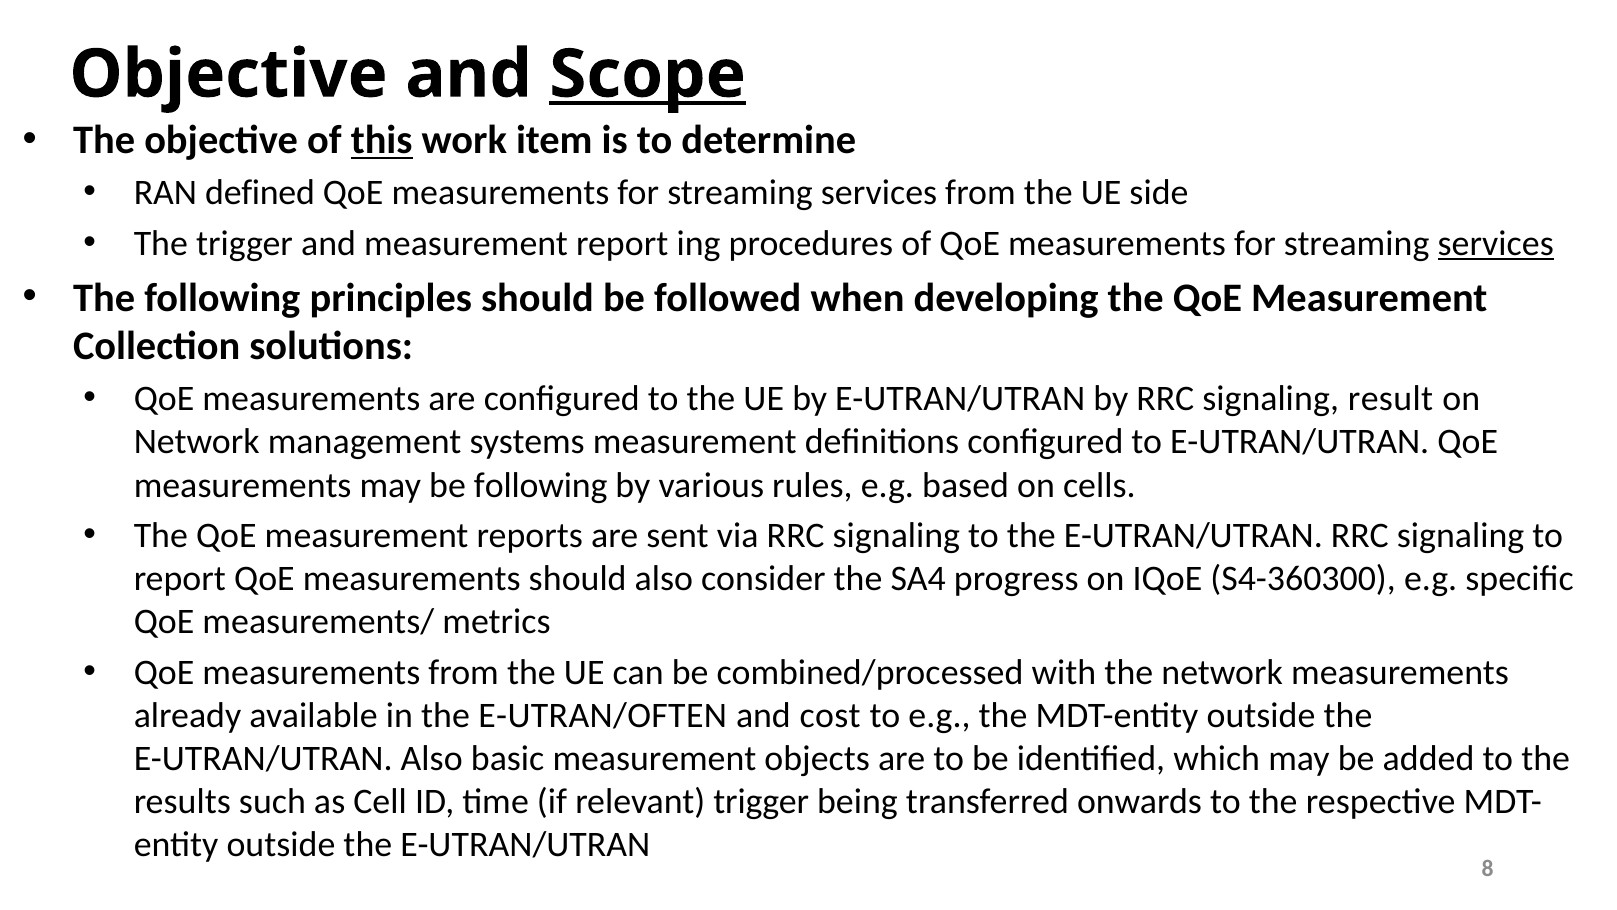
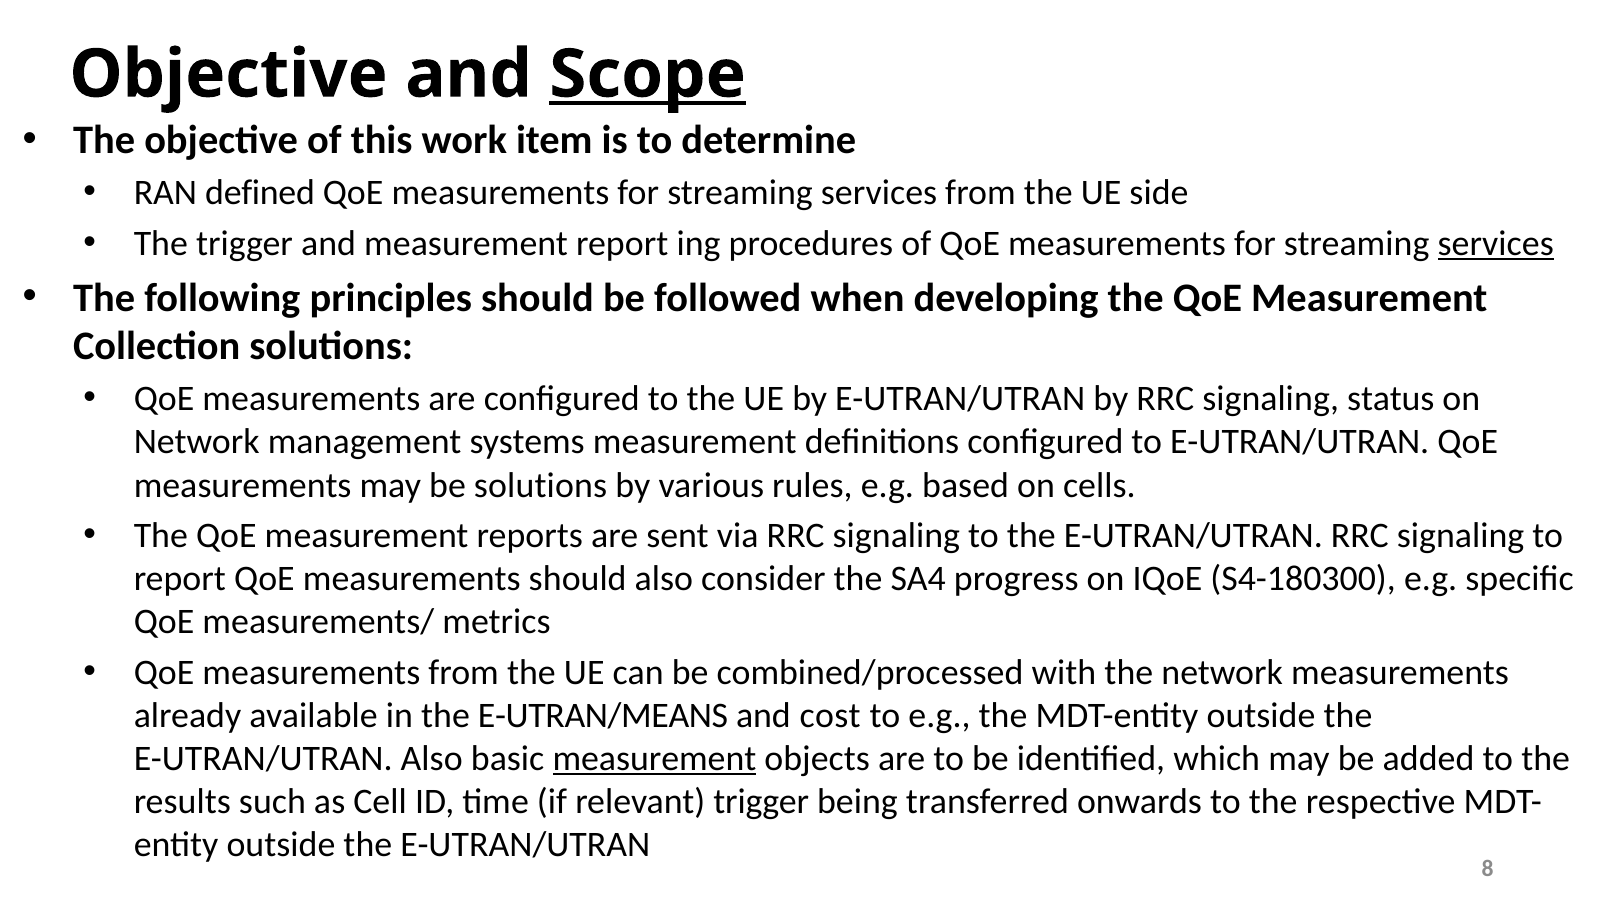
this underline: present -> none (382, 140)
result: result -> status (1391, 399)
be following: following -> solutions (541, 485)
S4-360300: S4-360300 -> S4-180300 (1303, 579)
E-UTRAN/OFTEN: E-UTRAN/OFTEN -> E-UTRAN/MEANS (603, 715)
measurement underline: none -> present (654, 758)
